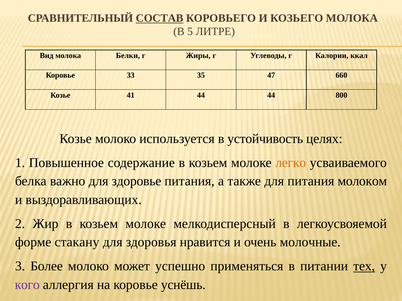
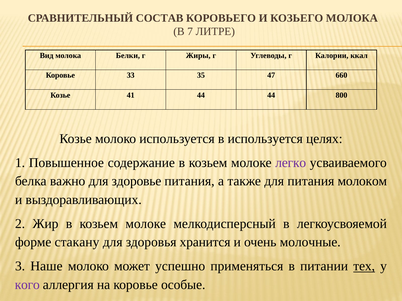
СОСТАВ underline: present -> none (160, 18)
5: 5 -> 7 (190, 32)
в устойчивость: устойчивость -> используется (265, 139)
легко colour: orange -> purple (291, 163)
нравится: нравится -> хранится (205, 243)
Более: Более -> Наше (46, 267)
уснёшь: уснёшь -> особые (183, 285)
